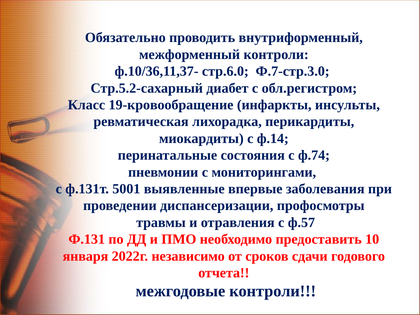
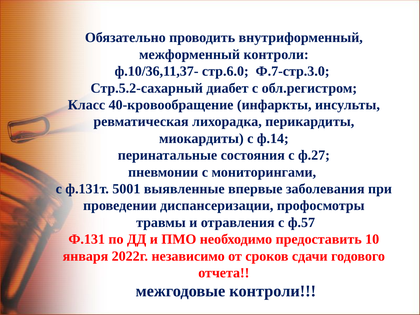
19-кровообращение: 19-кровообращение -> 40-кровообращение (171, 105)
ф.74: ф.74 -> ф.27 (314, 155)
